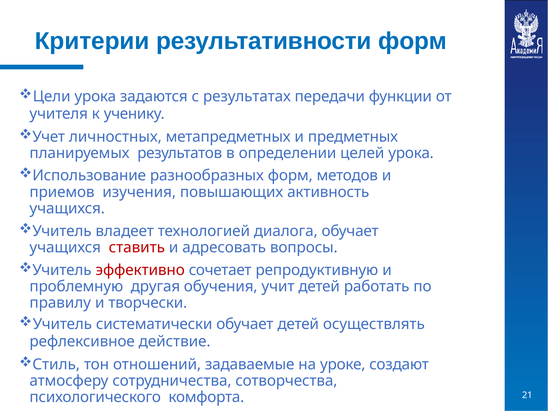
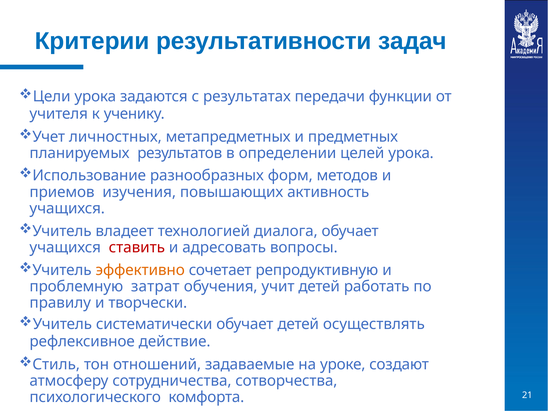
результативности форм: форм -> задач (412, 41)
эффективно colour: red -> orange (140, 270)
другая: другая -> затрат (155, 286)
